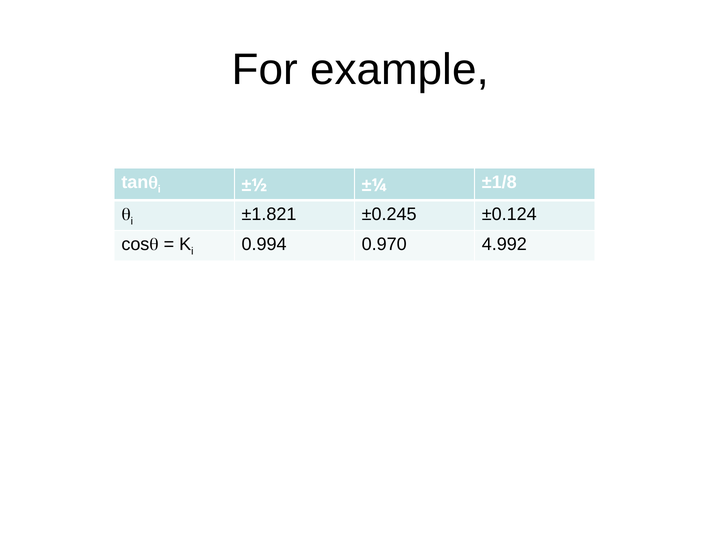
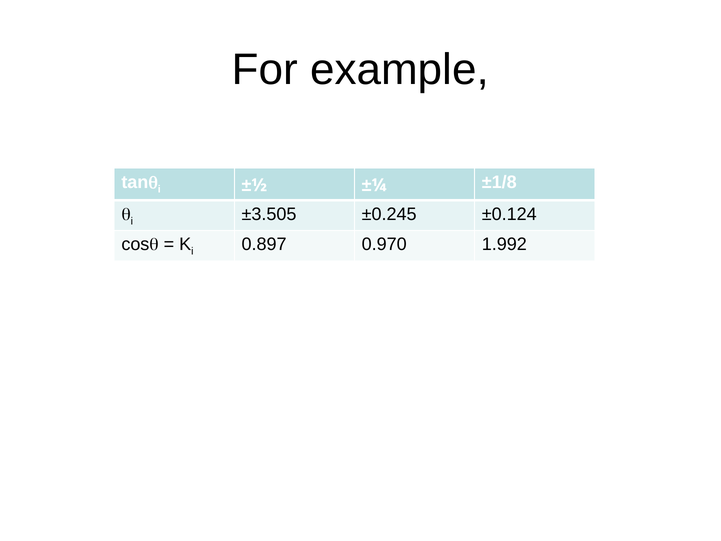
±1.821: ±1.821 -> ±3.505 (269, 214)
0.994: 0.994 -> 0.897 (264, 244)
4.992: 4.992 -> 1.992 (504, 244)
